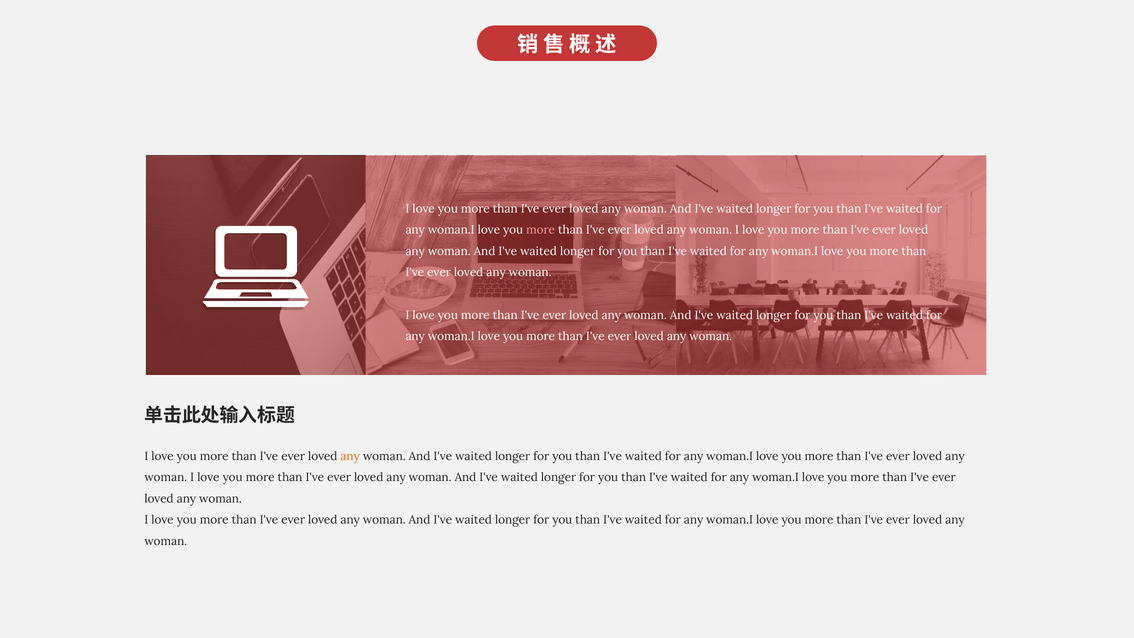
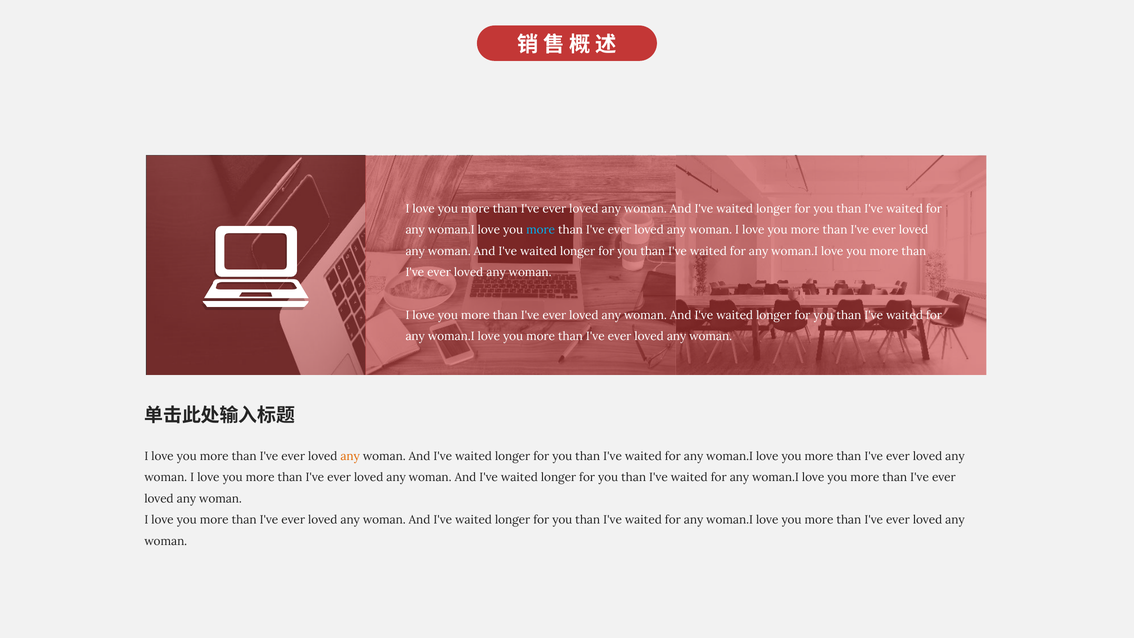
more colour: pink -> light blue (541, 230)
